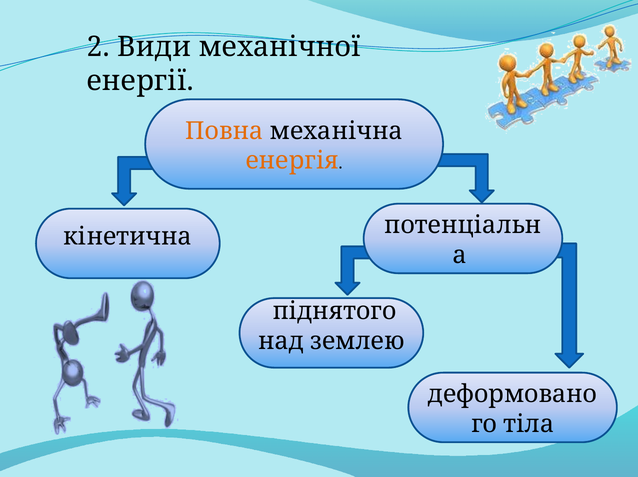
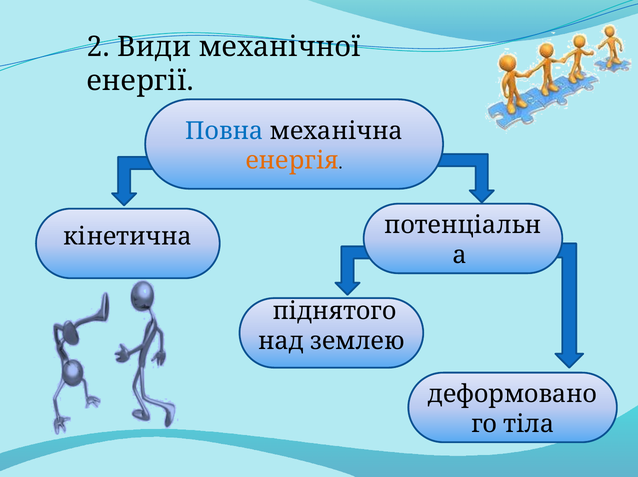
Повна colour: orange -> blue (224, 131)
